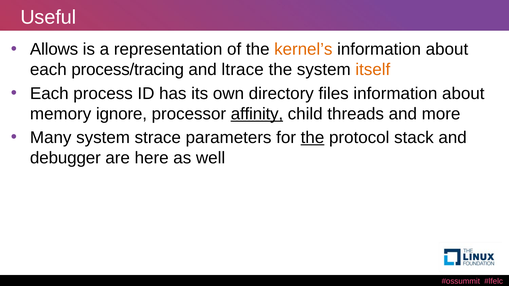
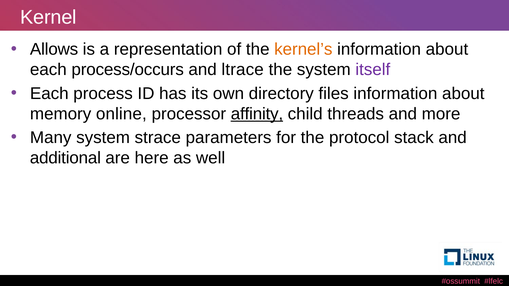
Useful: Useful -> Kernel (48, 17)
process/tracing: process/tracing -> process/occurs (128, 70)
itself colour: orange -> purple (373, 70)
ignore: ignore -> online (121, 114)
the underline: present -> none (312, 138)
debugger: debugger -> additional (65, 158)
